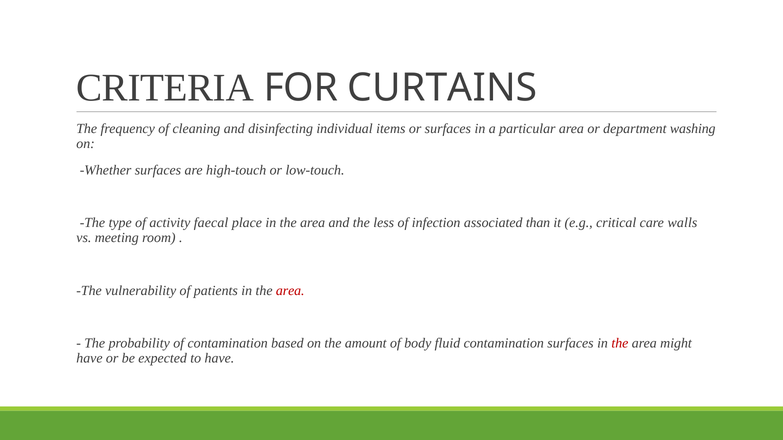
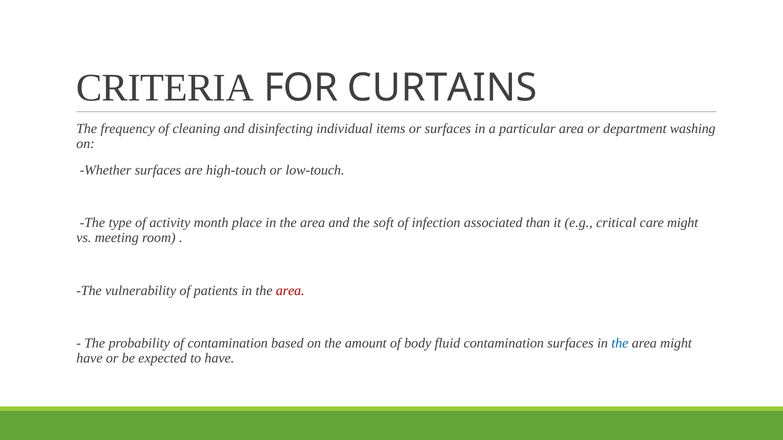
faecal: faecal -> month (211, 223)
less: less -> soft (384, 223)
care walls: walls -> might (683, 223)
the colour: red -> blue (620, 344)
